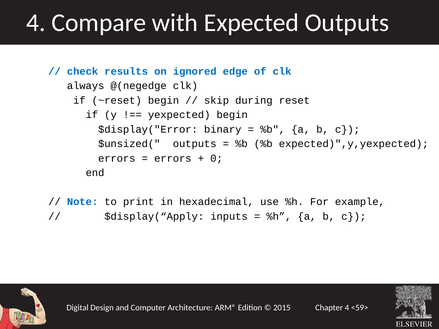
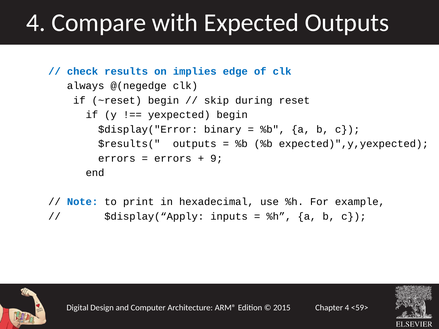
ignored: ignored -> implies (195, 71)
$unsized(: $unsized( -> $results( (129, 144)
0: 0 -> 9 (217, 158)
